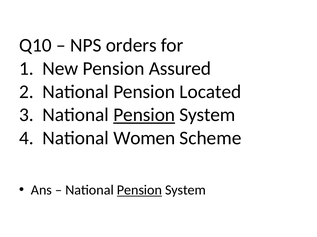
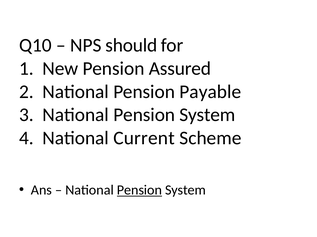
orders: orders -> should (131, 45)
Located: Located -> Payable (210, 92)
Pension underline: present -> none (144, 115)
Women: Women -> Current (144, 138)
